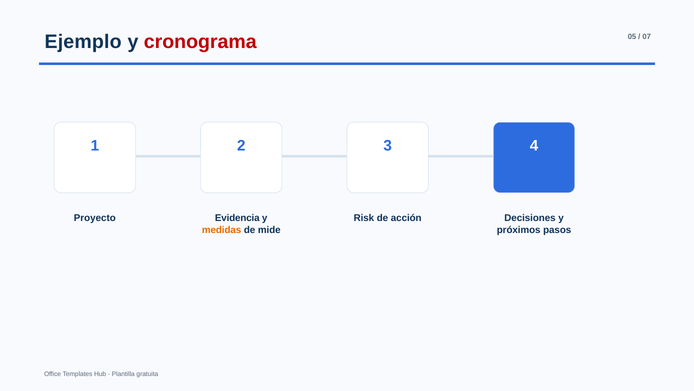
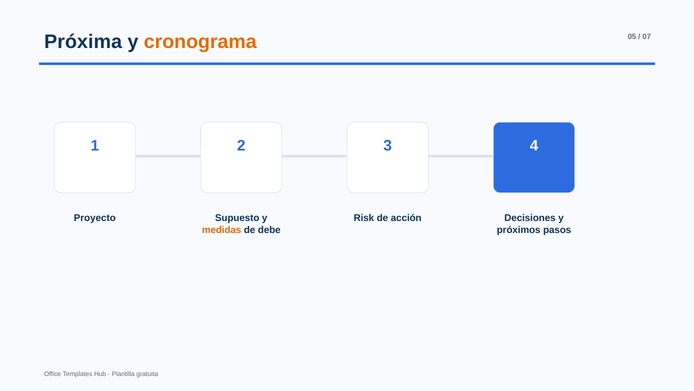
Ejemplo: Ejemplo -> Próxima (83, 42)
cronograma colour: red -> orange (200, 42)
Evidencia: Evidencia -> Supuesto (237, 218)
mide: mide -> debe (269, 230)
